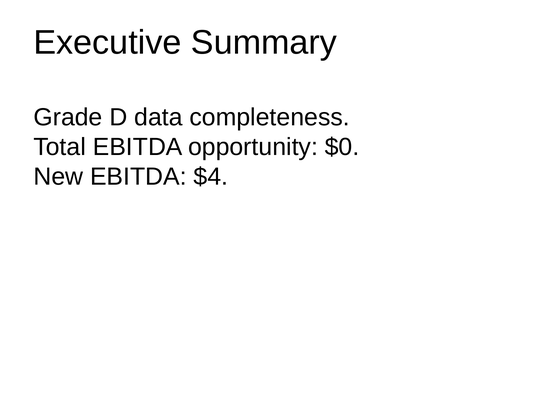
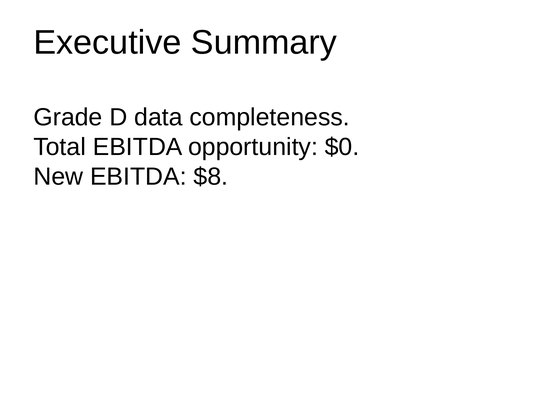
$4: $4 -> $8 (211, 177)
